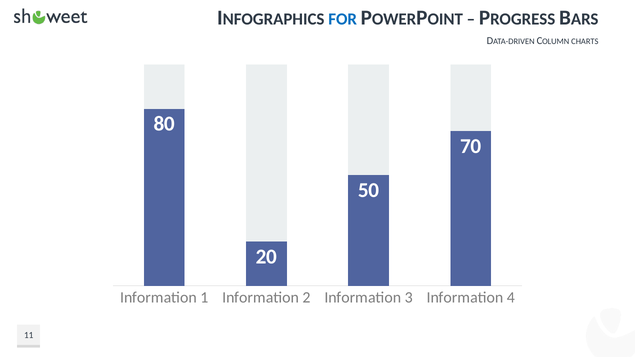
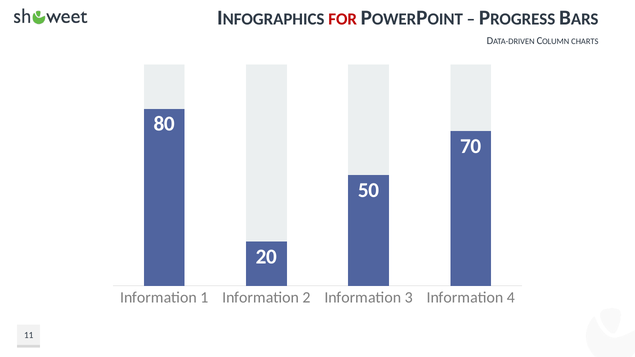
FOR colour: blue -> red (343, 19)
